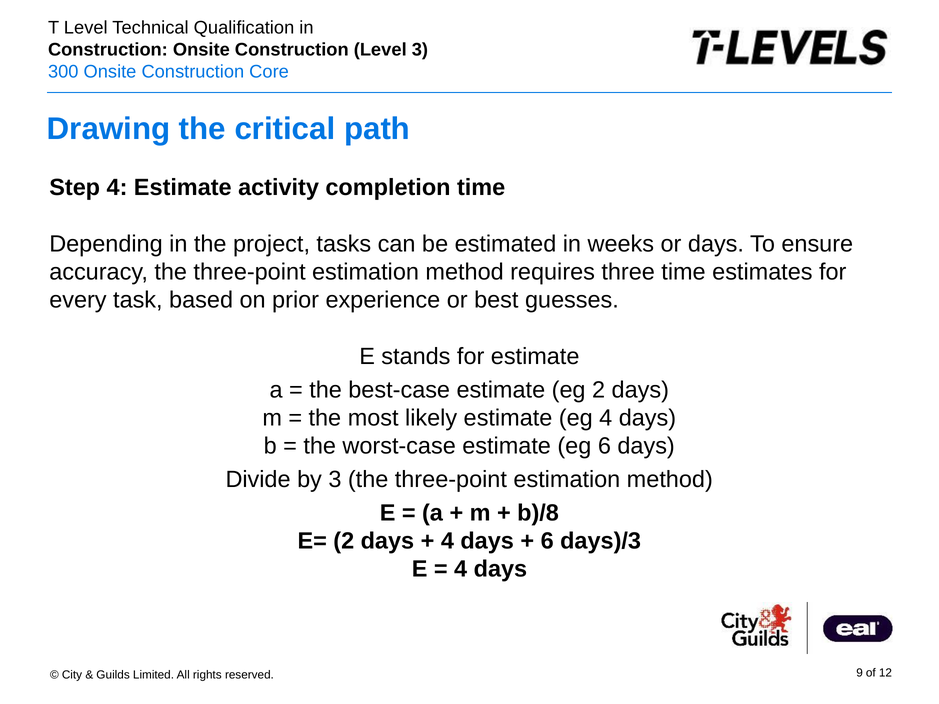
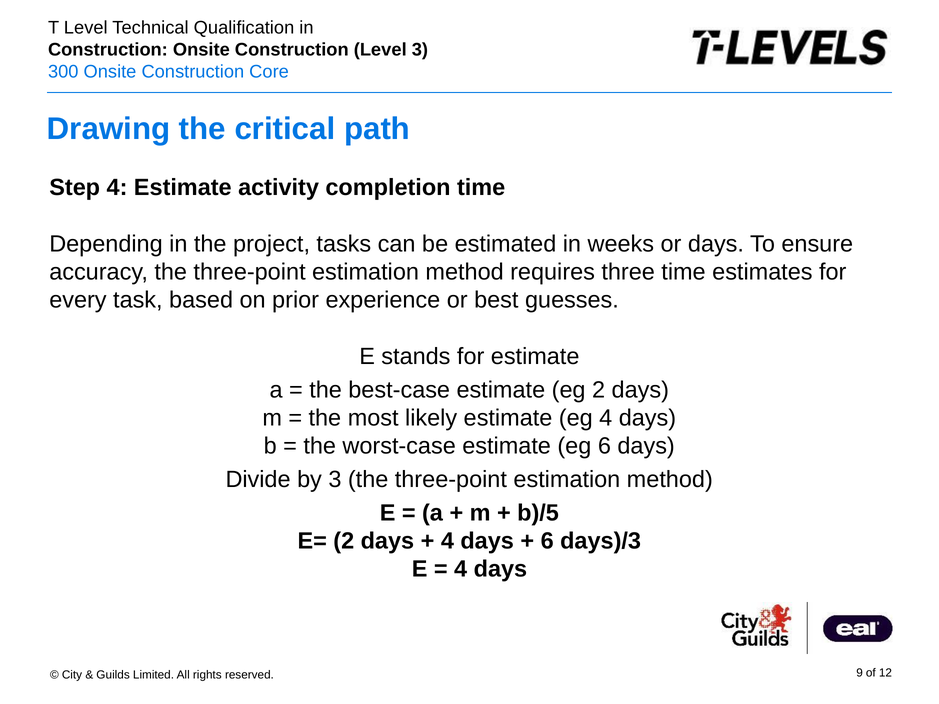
b)/8: b)/8 -> b)/5 (538, 513)
